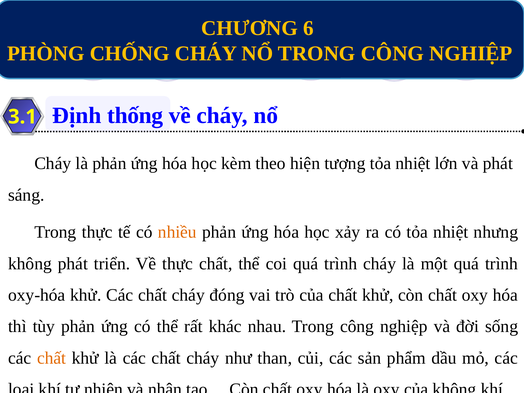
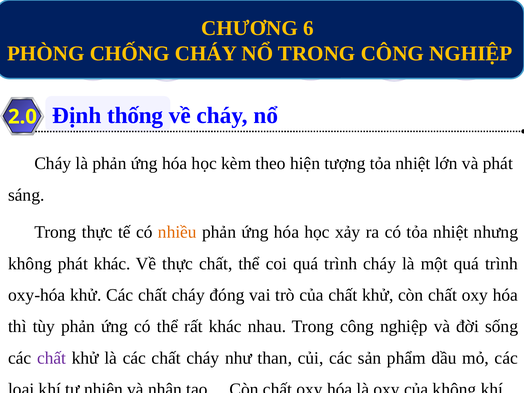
3.1: 3.1 -> 2.0 (22, 117)
phát triển: triển -> khác (112, 264)
chất colour: orange -> purple (52, 358)
